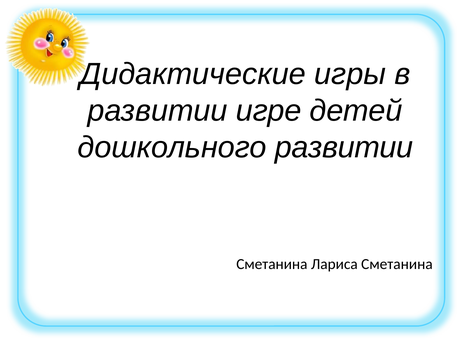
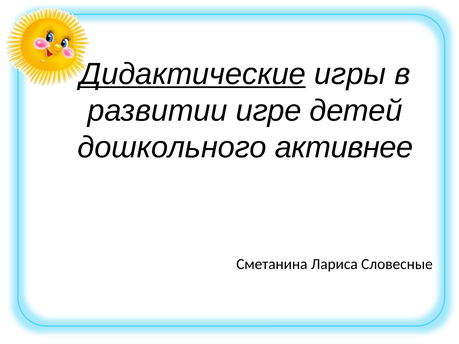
Дидактические underline: none -> present (193, 74)
дошкольного развитии: развитии -> активнее (344, 147)
Лариса Сметанина: Сметанина -> Словесные (397, 264)
